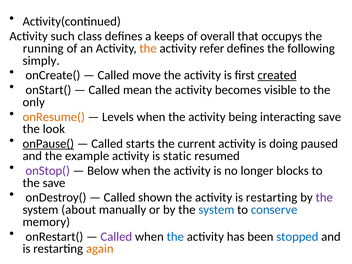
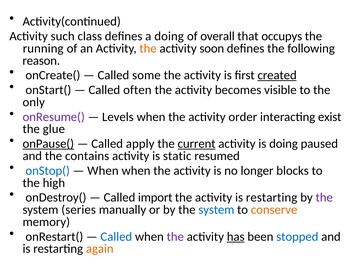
a keeps: keeps -> doing (169, 36)
refer: refer -> soon (212, 48)
simply: simply -> reason (41, 61)
move: move -> some (146, 75)
mean: mean -> often (137, 90)
onResume( colour: orange -> purple (54, 117)
being: being -> order (243, 117)
interacting save: save -> exist (330, 117)
look: look -> glue (54, 129)
starts: starts -> apply (140, 144)
current underline: none -> present (197, 144)
example: example -> contains (87, 156)
onStop( colour: purple -> blue (48, 171)
Below: Below -> When (103, 171)
the save: save -> high (54, 183)
shown: shown -> import (155, 197)
about: about -> series (79, 210)
conserve colour: blue -> orange (274, 210)
Called colour: purple -> blue (116, 237)
the colour: blue -> purple (175, 237)
has underline: none -> present (236, 237)
